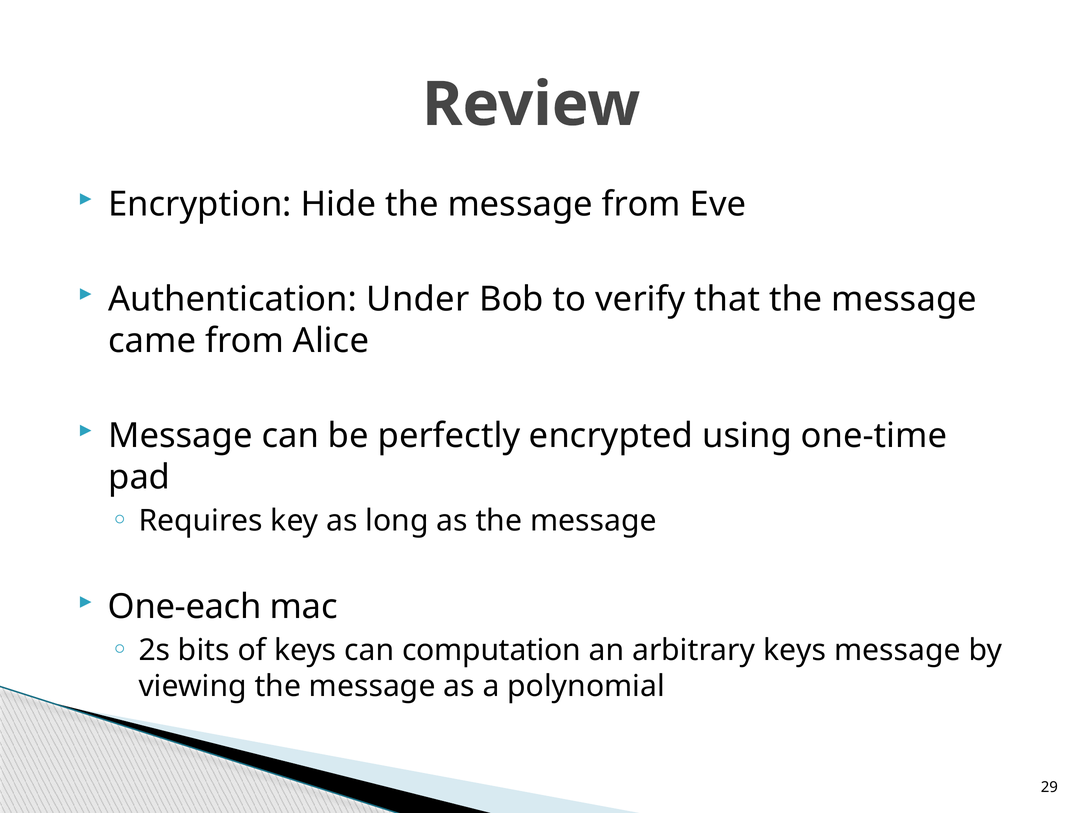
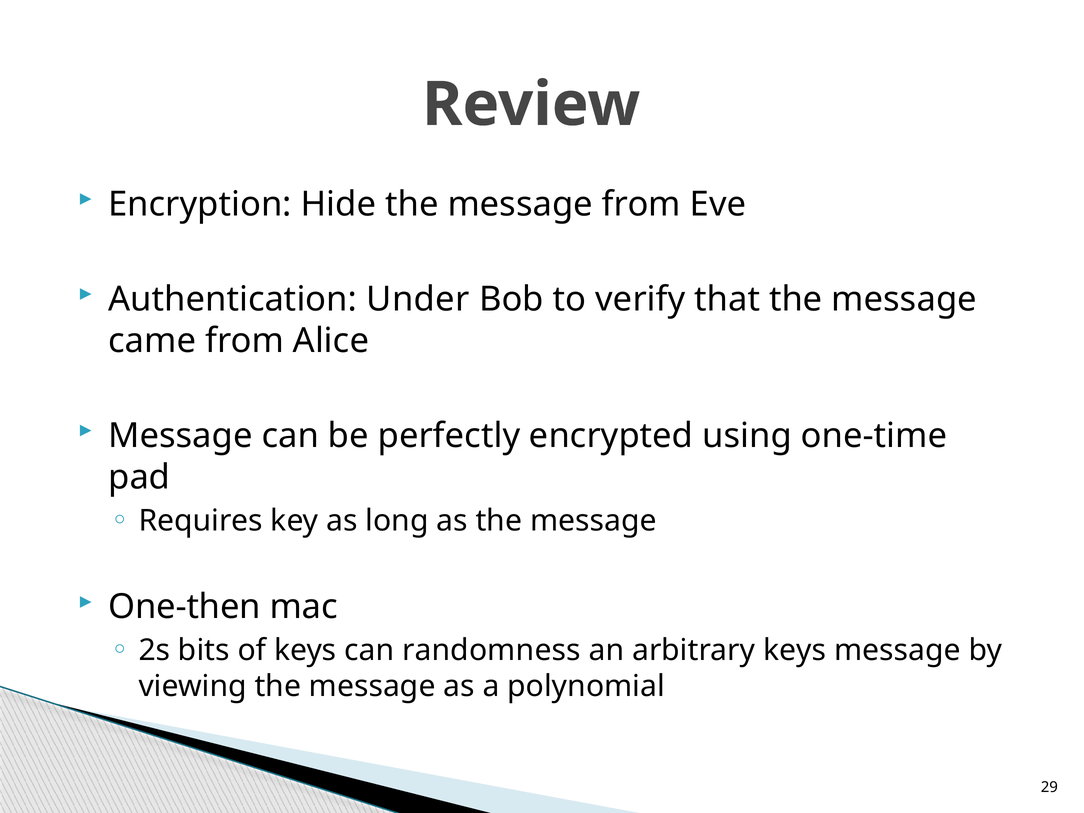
One-each: One-each -> One-then (185, 607)
computation: computation -> randomness (491, 650)
